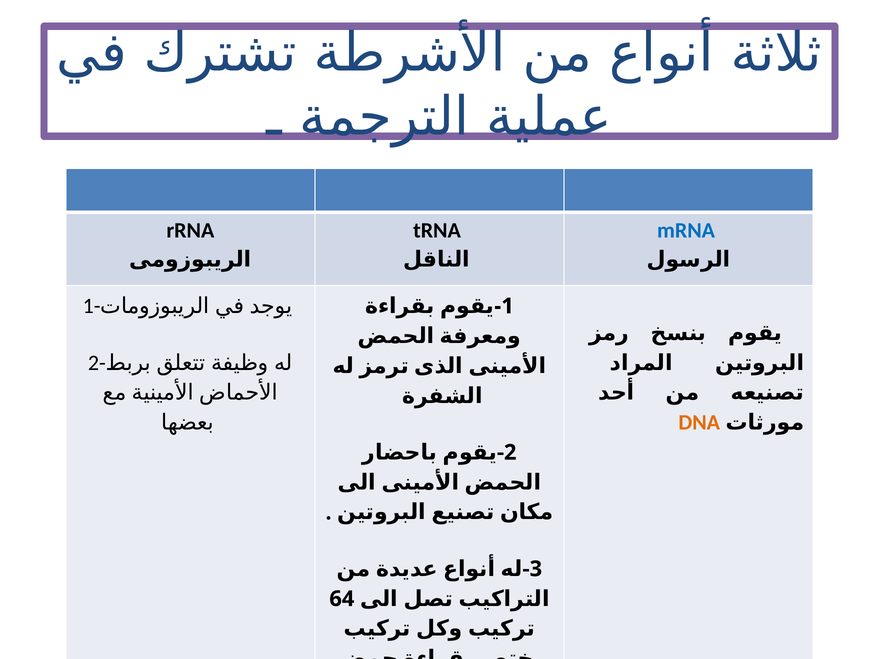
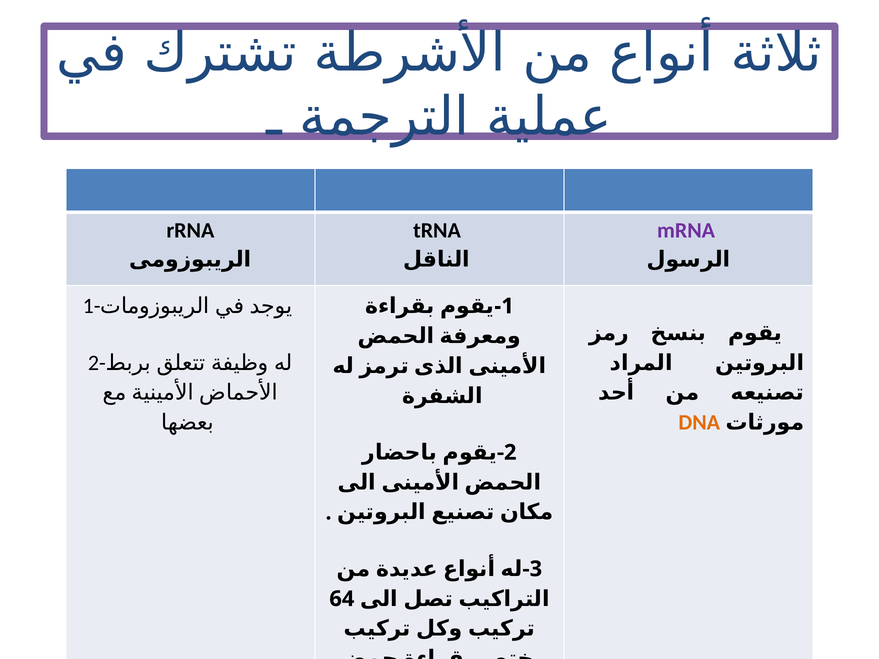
mRNA colour: blue -> purple (686, 230)
